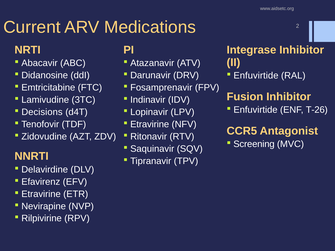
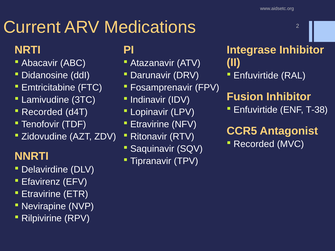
T-26: T-26 -> T-38 (317, 110)
Decisions: Decisions -> Recorded (42, 112)
Screening: Screening -> Recorded (254, 144)
